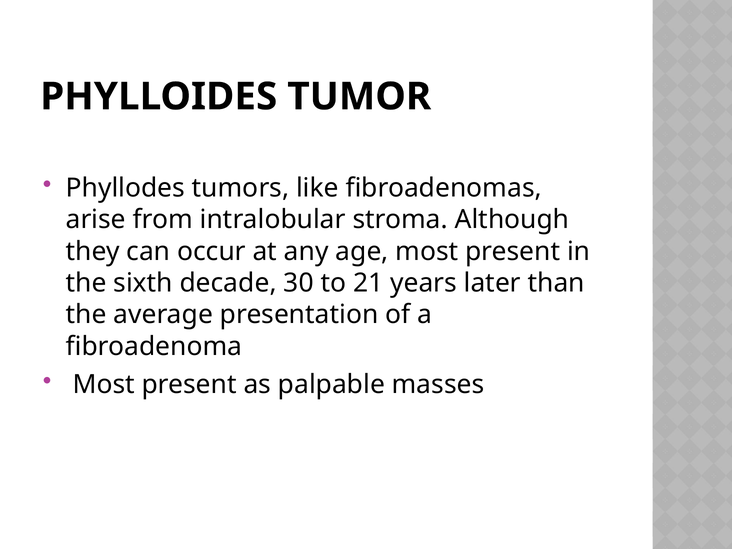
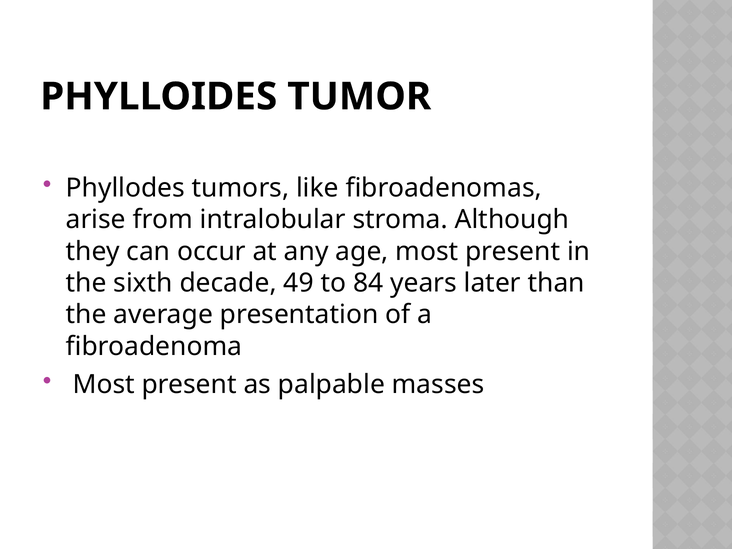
30: 30 -> 49 (299, 283)
21: 21 -> 84 (368, 283)
